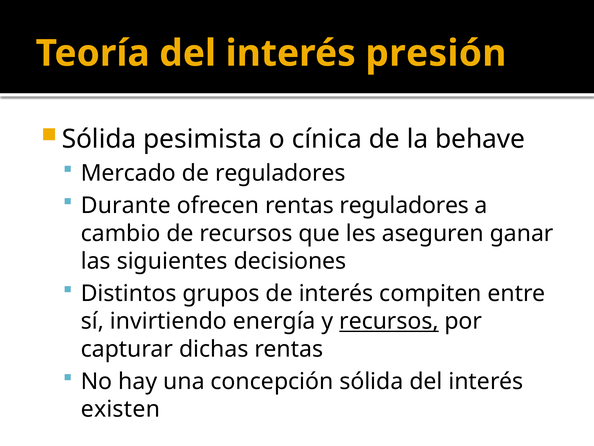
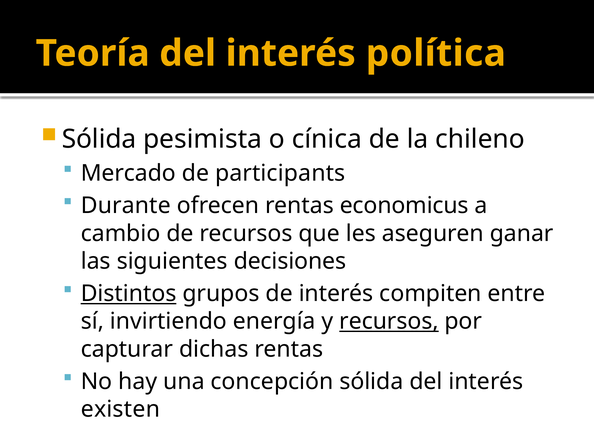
presión: presión -> política (436, 53)
behave: behave -> chileno (480, 139)
de reguladores: reguladores -> participants (280, 173)
rentas reguladores: reguladores -> economicus (404, 205)
Distintos underline: none -> present (129, 293)
